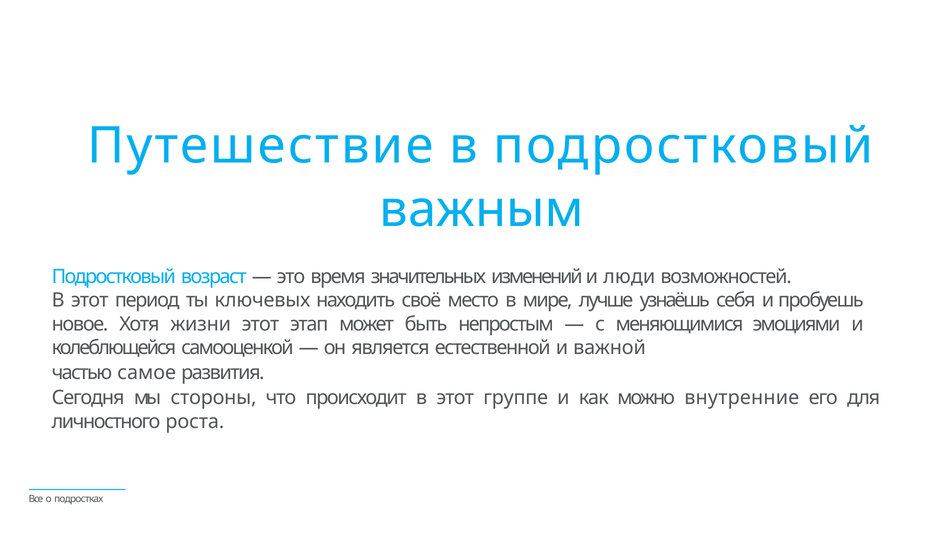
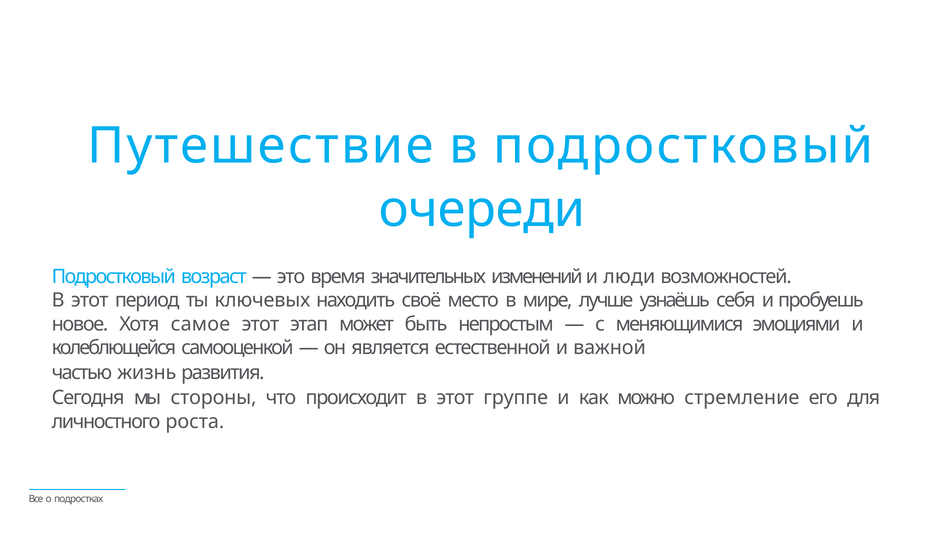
важным: важным -> очереди (482, 210)
жизни: жизни -> самое (200, 324)
самое: самое -> жизнь (147, 373)
внутренние: внутренние -> стремление (742, 398)
